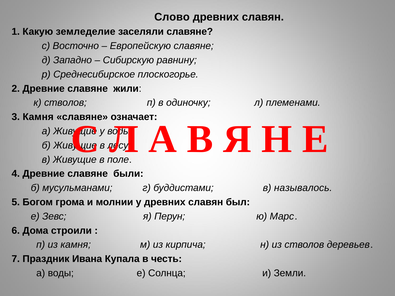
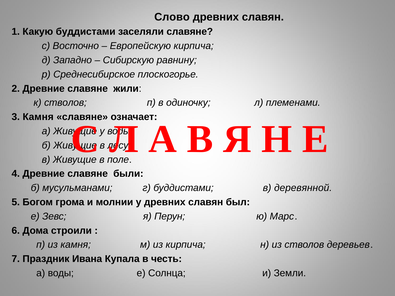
Какую земледелие: земледелие -> буддистами (86, 32)
Европейскую славяне: славяне -> кирпича (194, 46)
называлось: называлось -> деревянной (303, 188)
